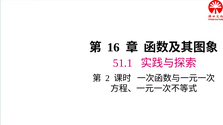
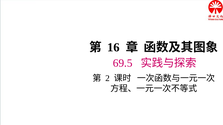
51.1: 51.1 -> 69.5 (123, 63)
